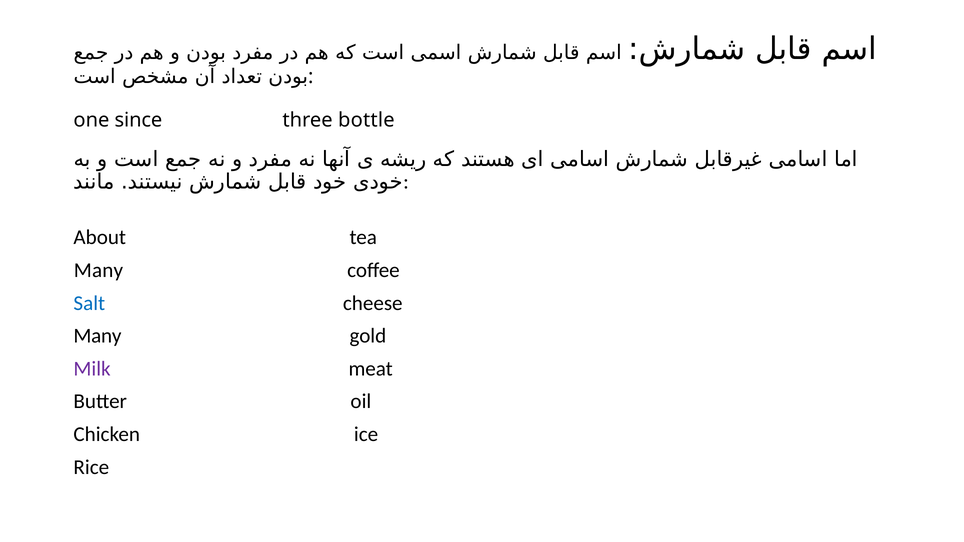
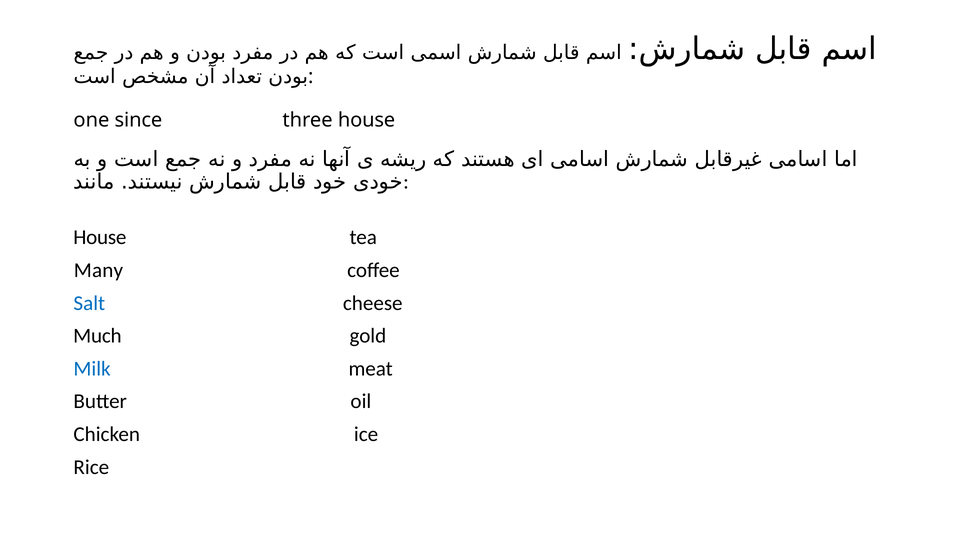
three bottle: bottle -> house (367, 120)
About: About -> House (100, 238)
Many: Many -> Much (97, 336)
Milk colour: purple -> blue (92, 369)
